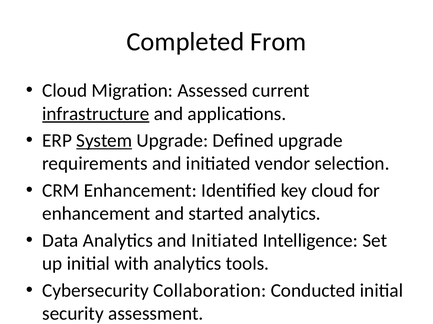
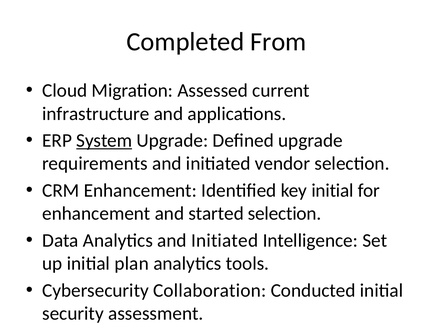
infrastructure underline: present -> none (96, 114)
key cloud: cloud -> initial (332, 191)
started analytics: analytics -> selection (285, 214)
with: with -> plan (132, 264)
